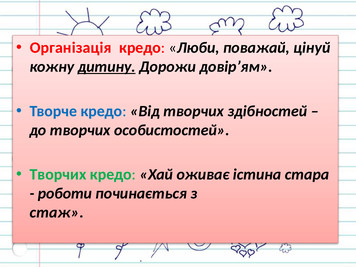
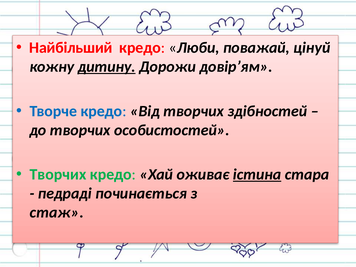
Організація: Організація -> Найбільший (71, 48)
істина underline: none -> present (257, 174)
роботи: роботи -> педраді (65, 193)
